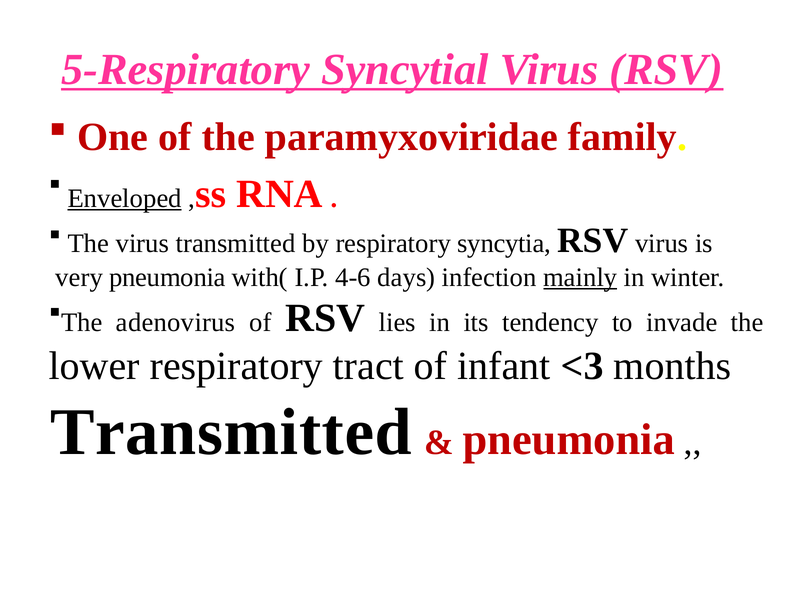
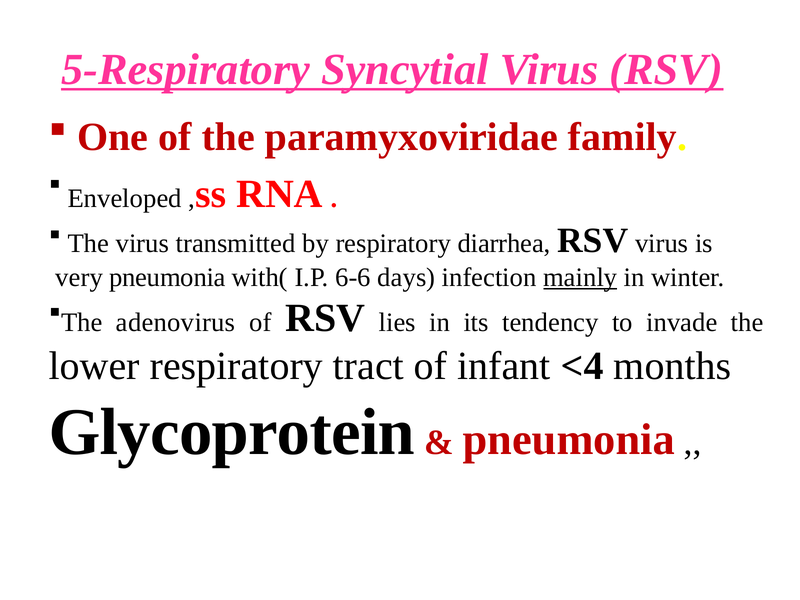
Enveloped underline: present -> none (125, 198)
syncytia: syncytia -> diarrhea (504, 244)
4-6: 4-6 -> 6-6 (353, 277)
<3: <3 -> <4 (582, 366)
Transmitted: Transmitted -> Glycoprotein (232, 432)
